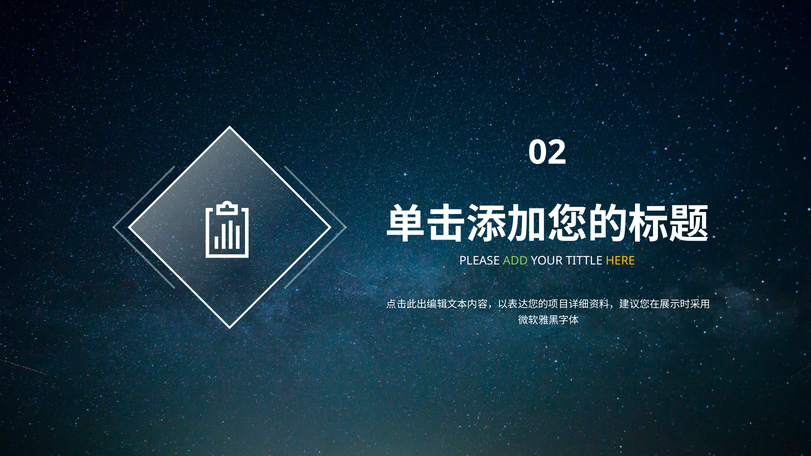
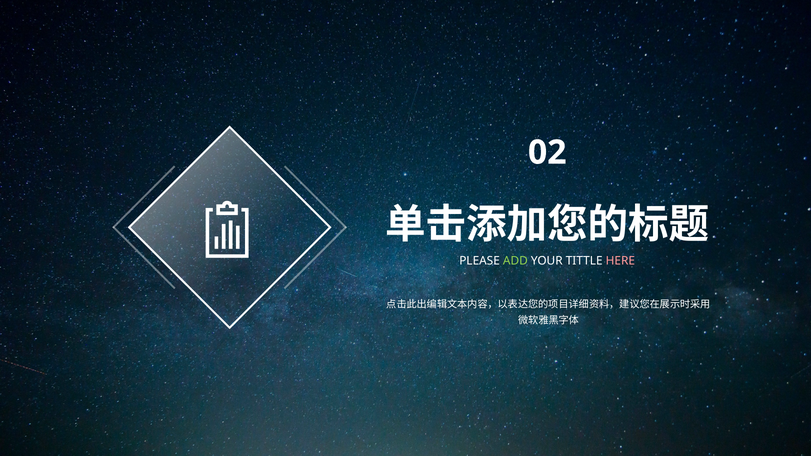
HERE colour: yellow -> pink (620, 261)
